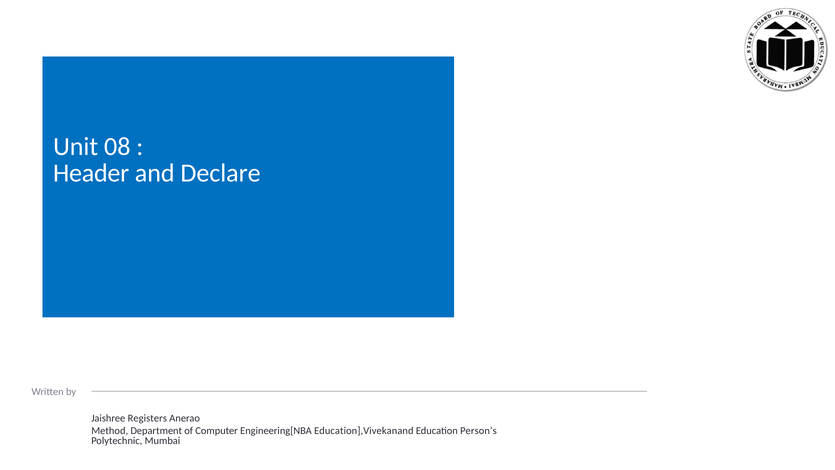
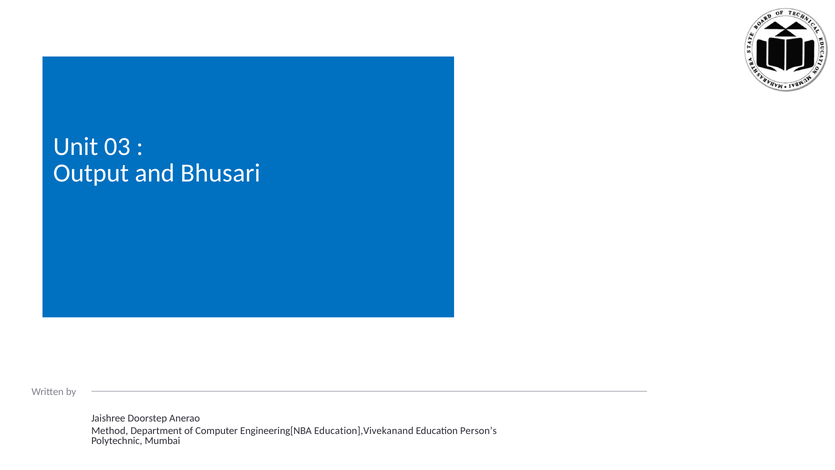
08: 08 -> 03 (117, 146)
Header: Header -> Output (91, 173)
Declare: Declare -> Bhusari (220, 173)
Registers: Registers -> Doorstep (147, 418)
